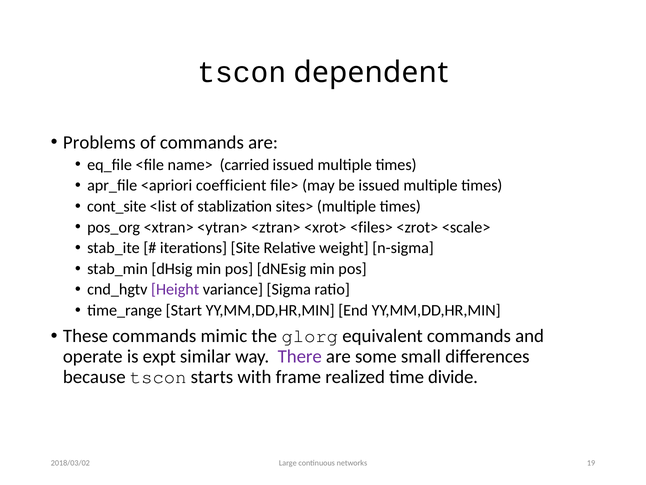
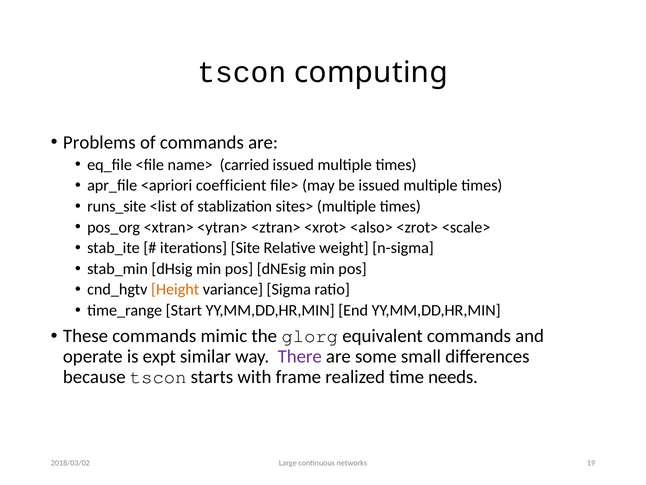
dependent: dependent -> computing (371, 72)
cont_site: cont_site -> runs_site (117, 206)
<files>: <files> -> <also> (372, 227)
Height colour: purple -> orange (175, 289)
divide: divide -> needs (453, 376)
